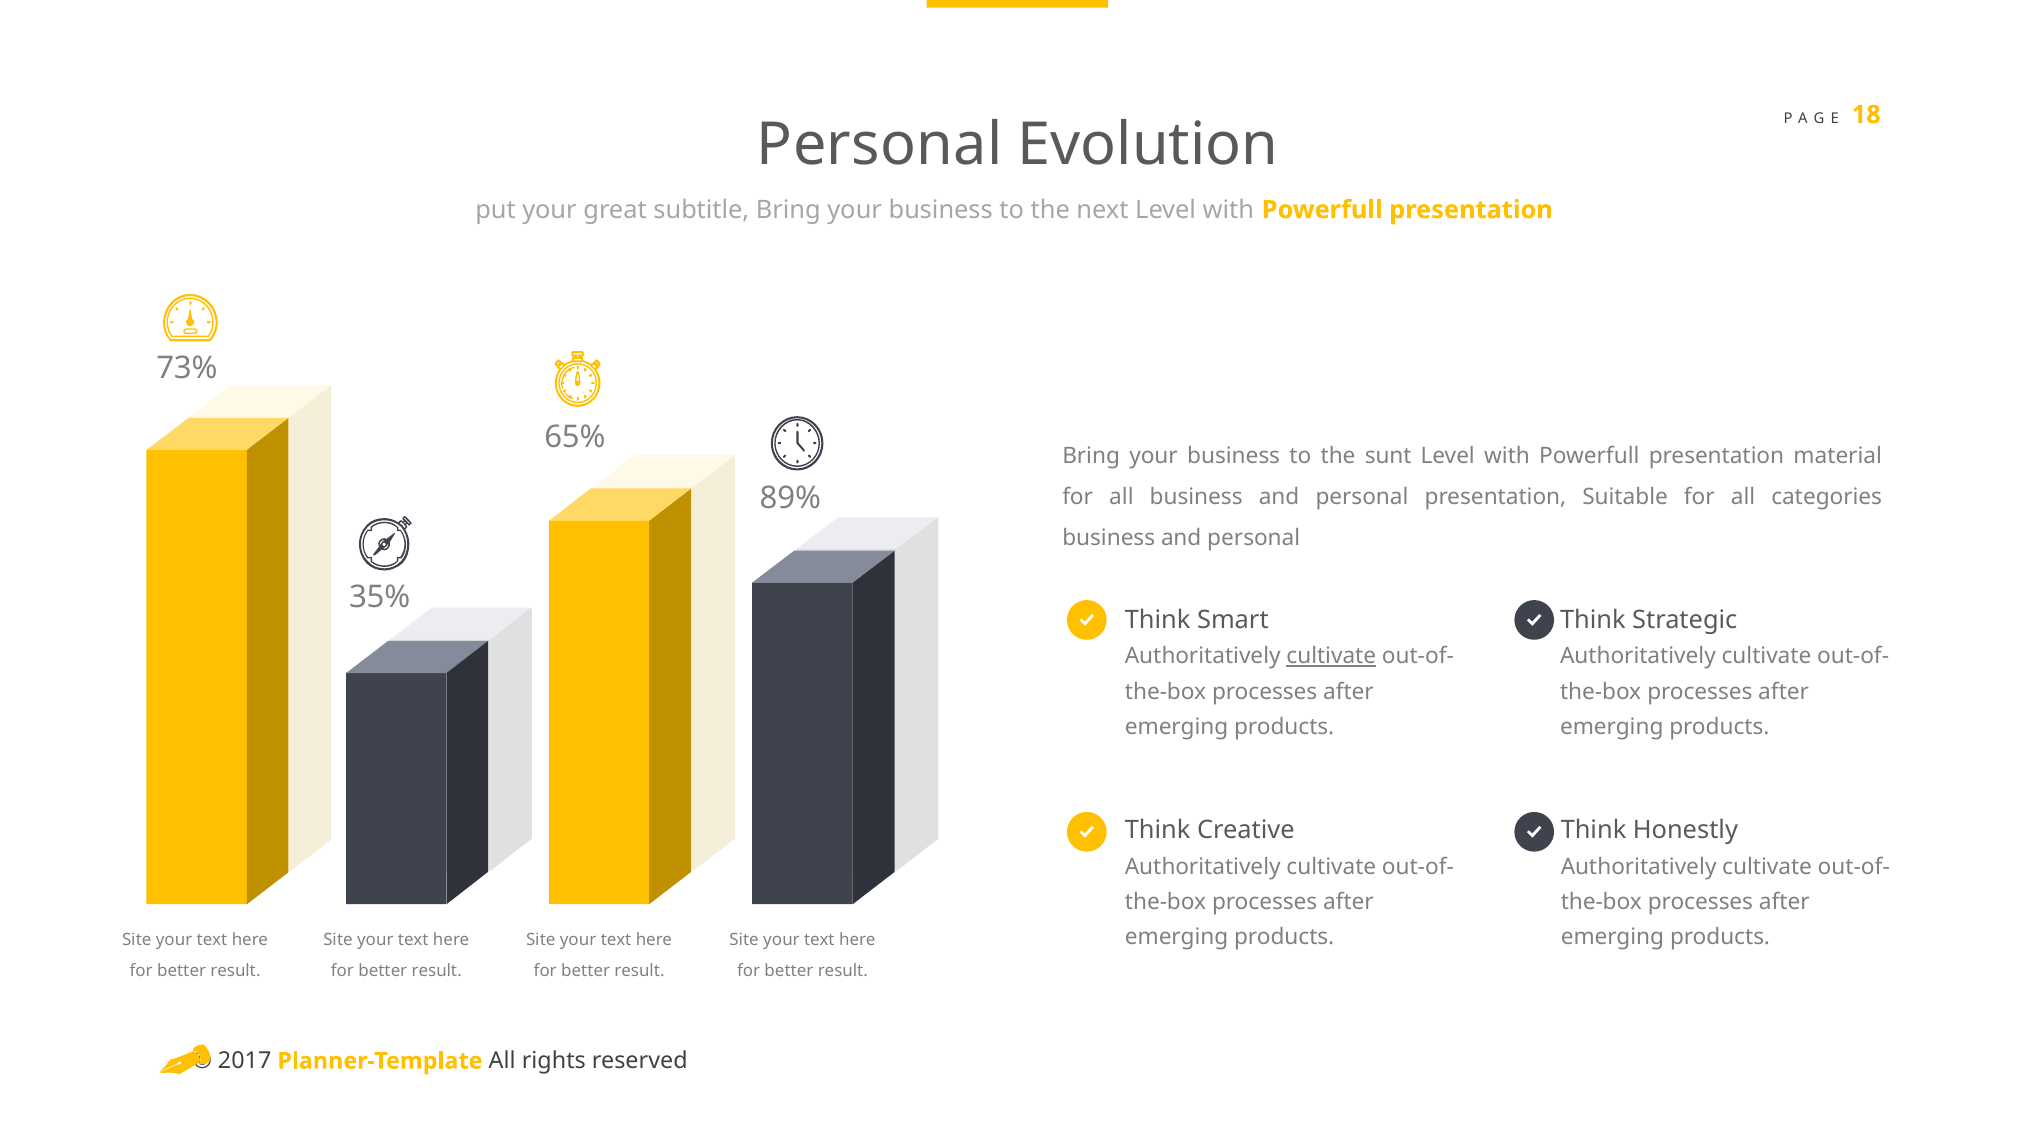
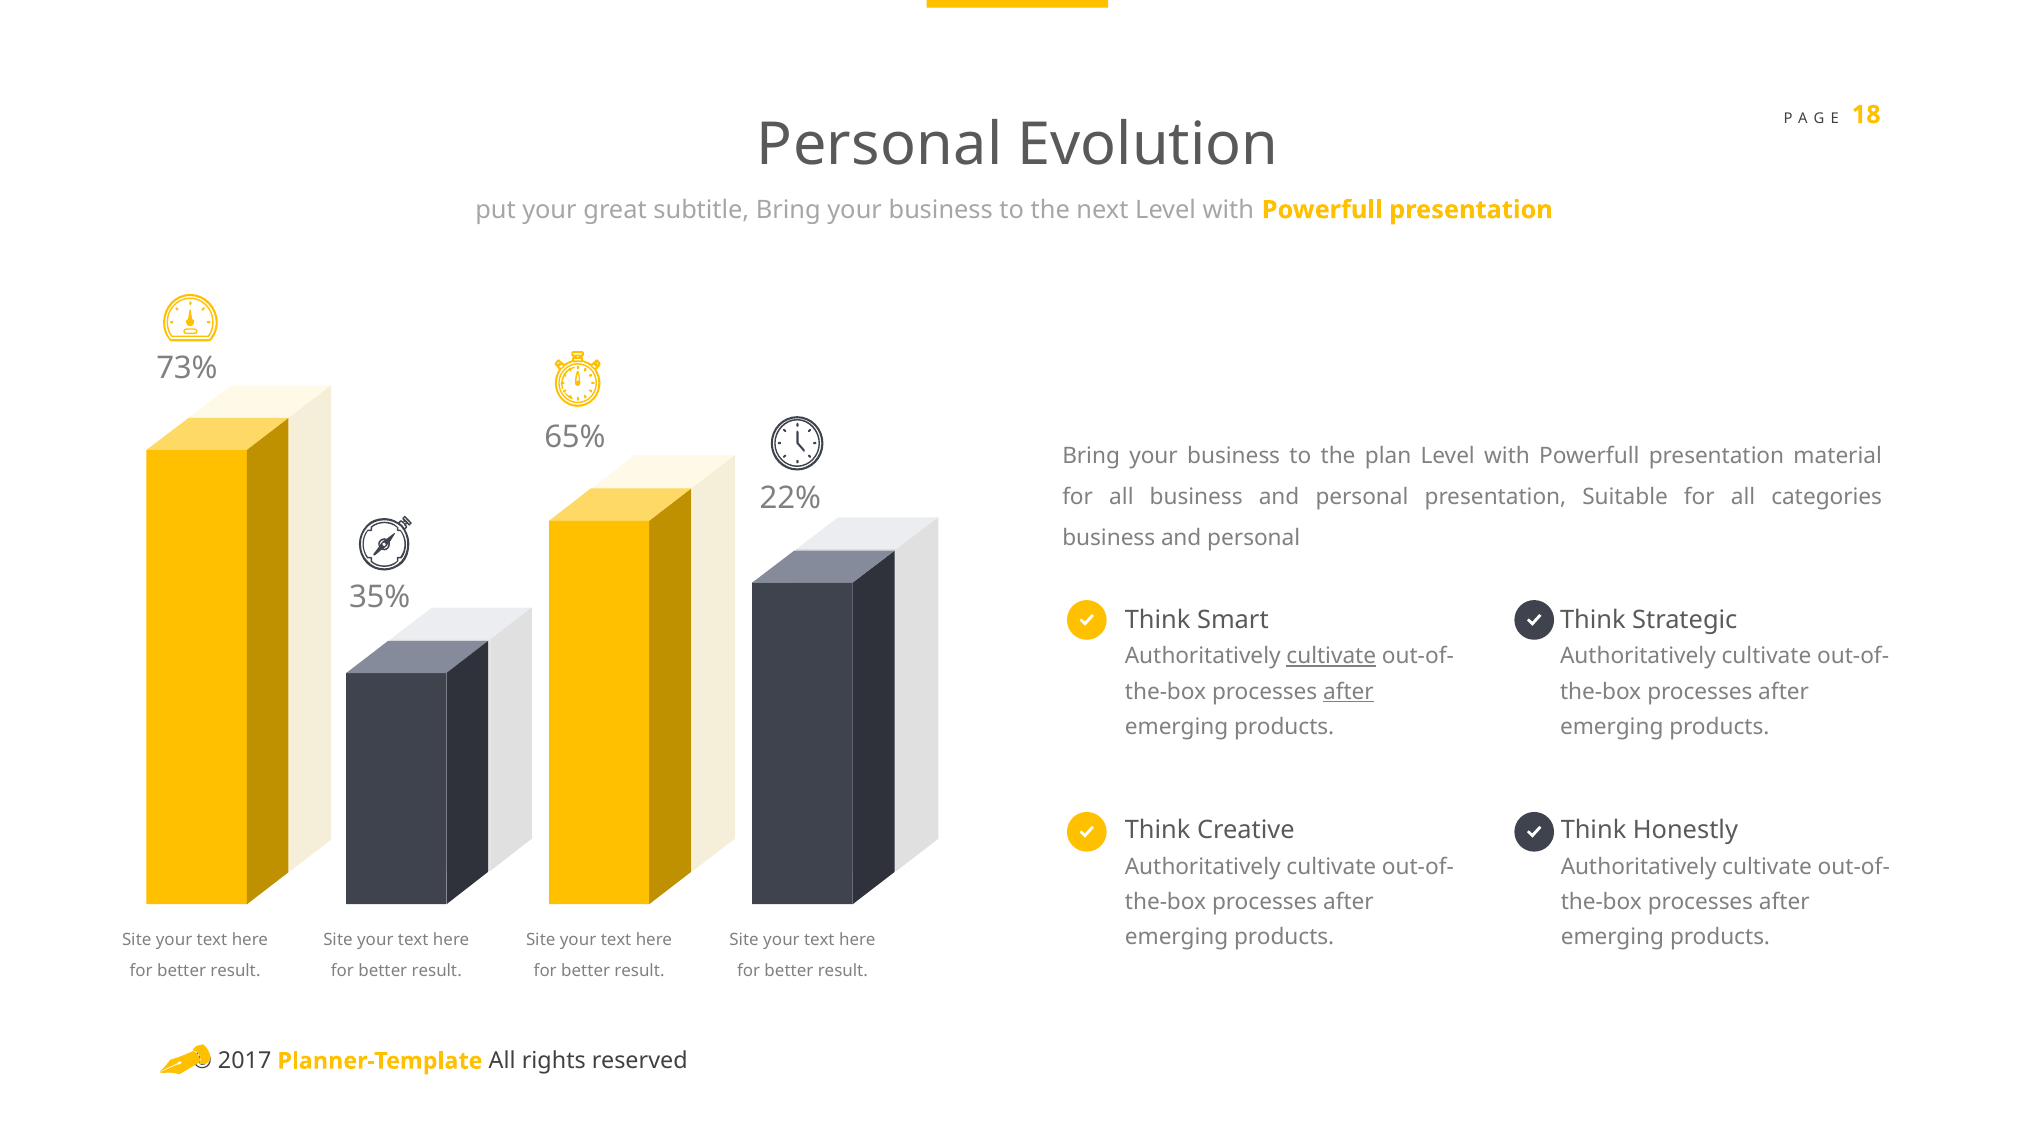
sunt: sunt -> plan (1388, 456)
89%: 89% -> 22% (790, 498)
after underline: none -> present (1348, 691)
